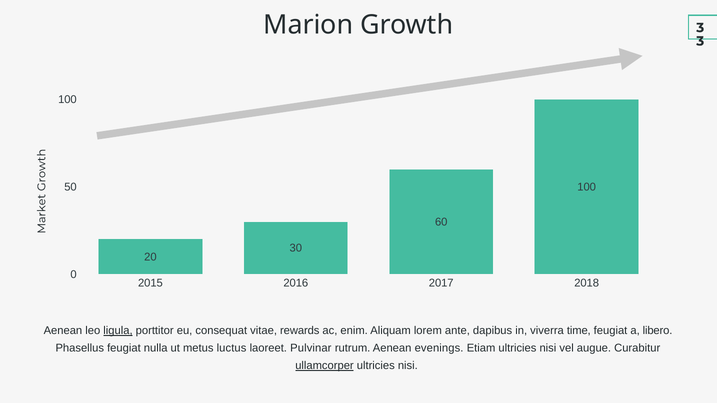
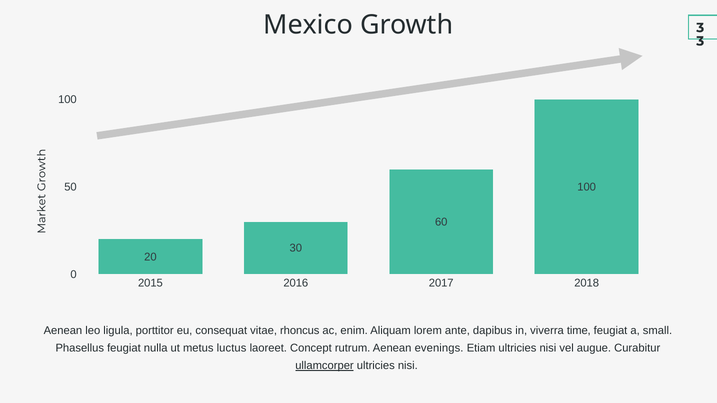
Marion: Marion -> Mexico (308, 25)
ligula underline: present -> none (118, 331)
rewards: rewards -> rhoncus (300, 331)
libero: libero -> small (657, 331)
Pulvinar: Pulvinar -> Concept (311, 348)
